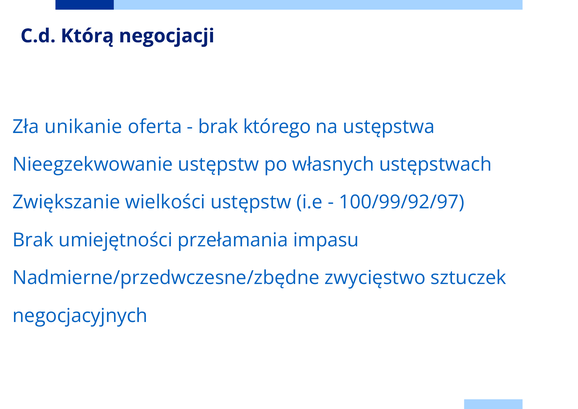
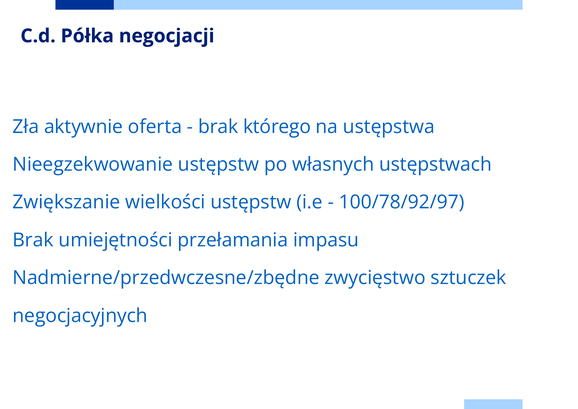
Którą: Którą -> Półka (87, 36)
unikanie: unikanie -> aktywnie (84, 127)
100/99/92/97: 100/99/92/97 -> 100/78/92/97 (402, 202)
